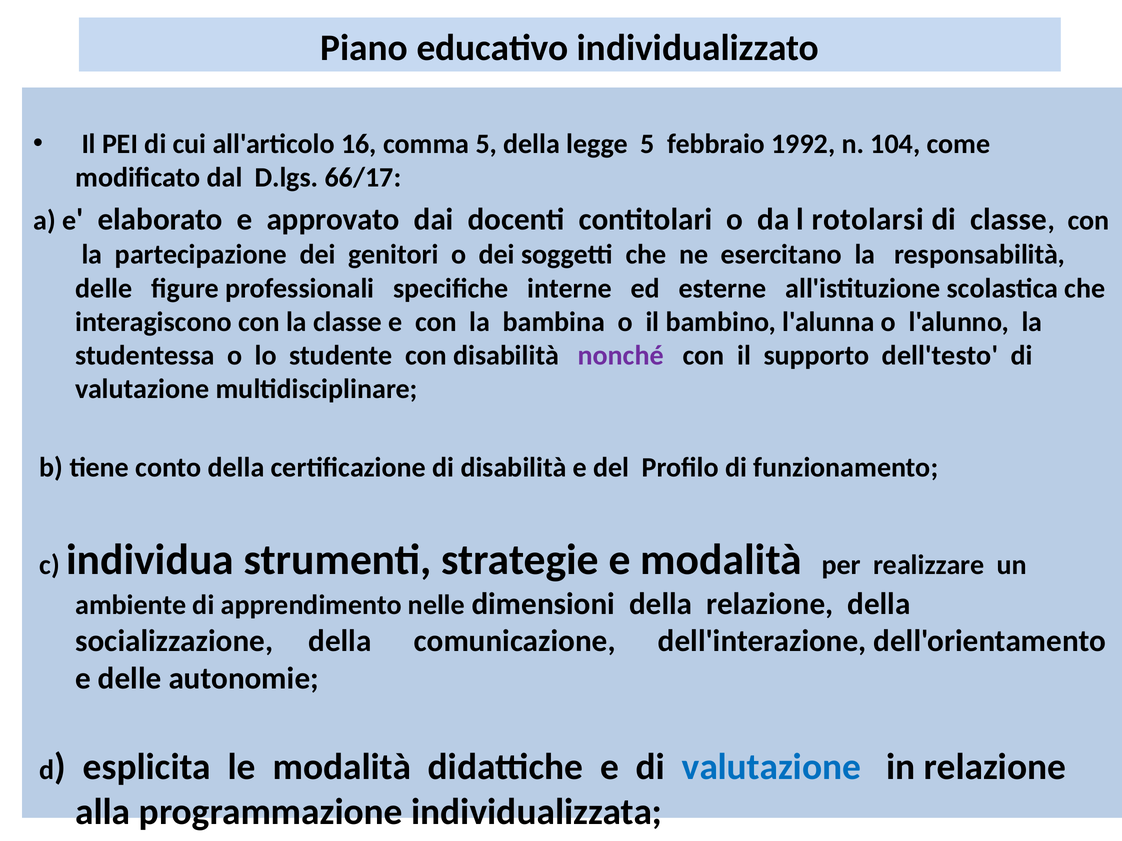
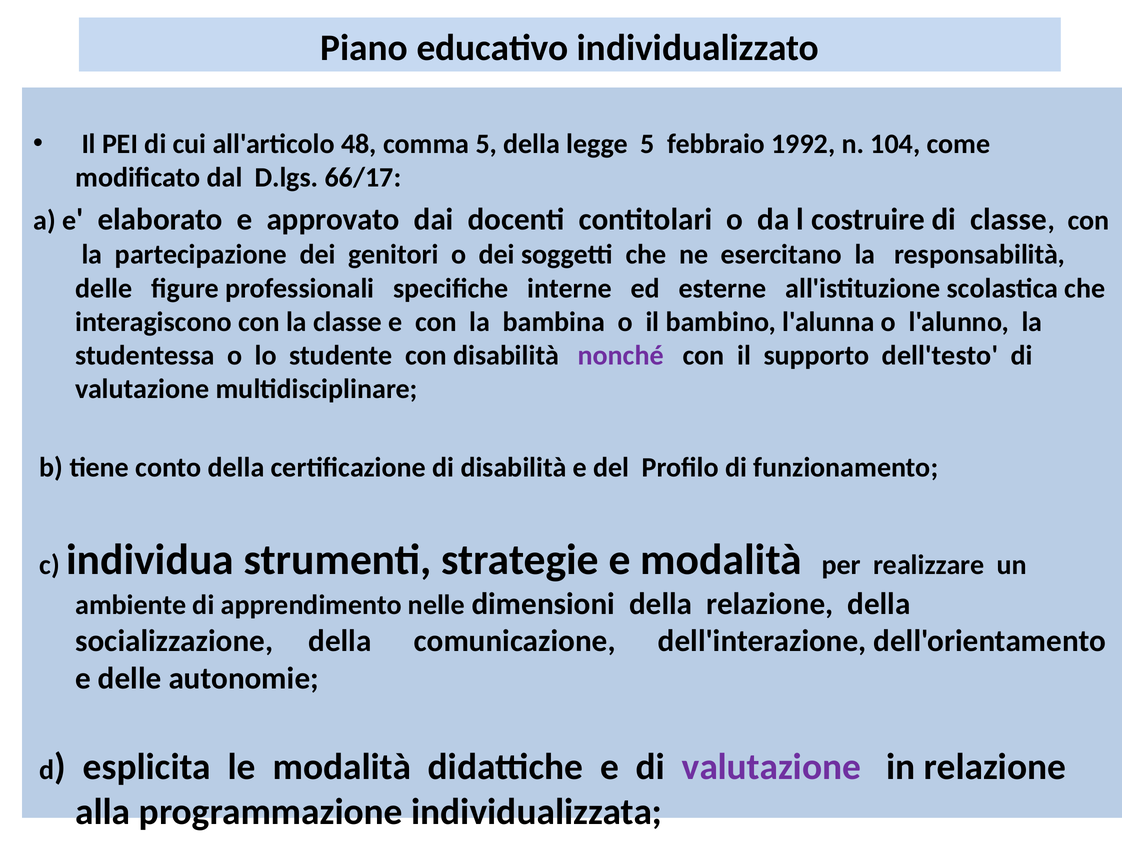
16: 16 -> 48 (359, 144)
rotolarsi: rotolarsi -> costruire (868, 219)
valutazione colour: blue -> purple (771, 767)
